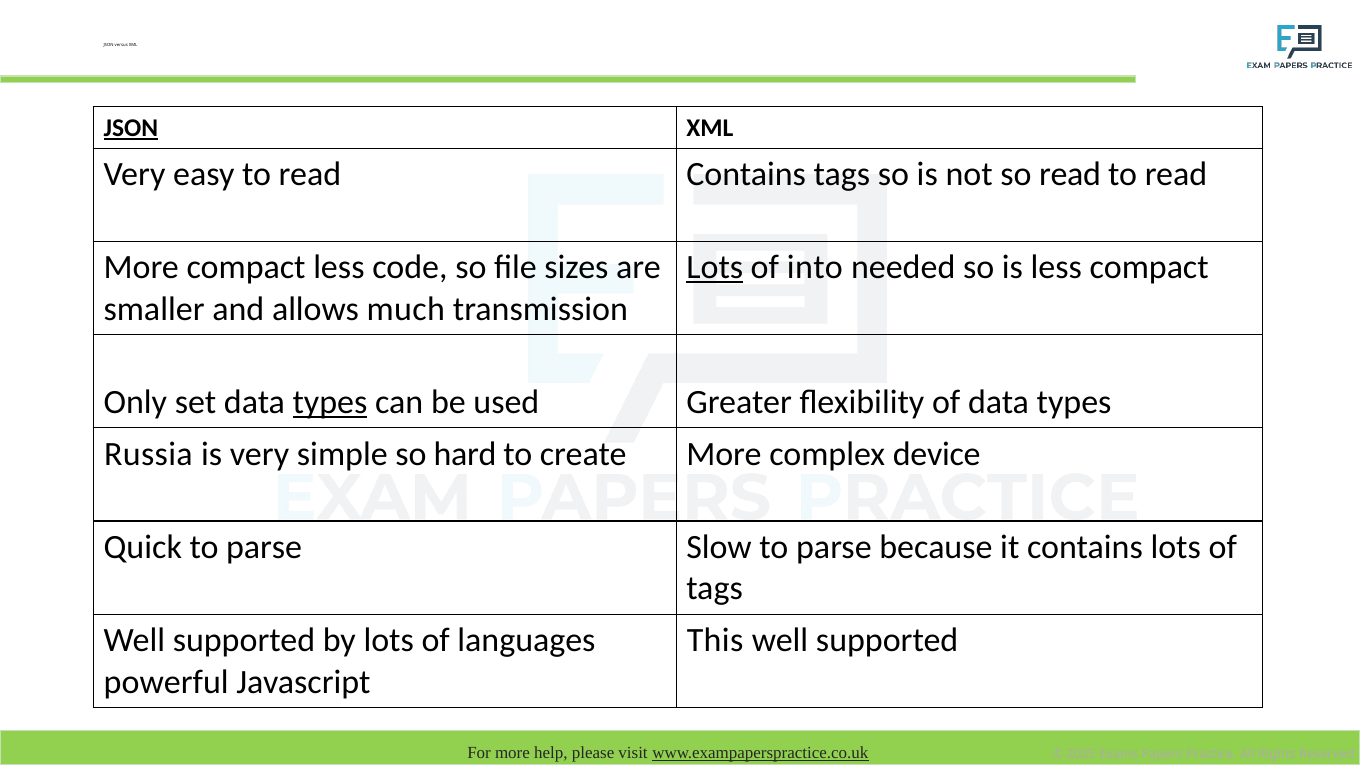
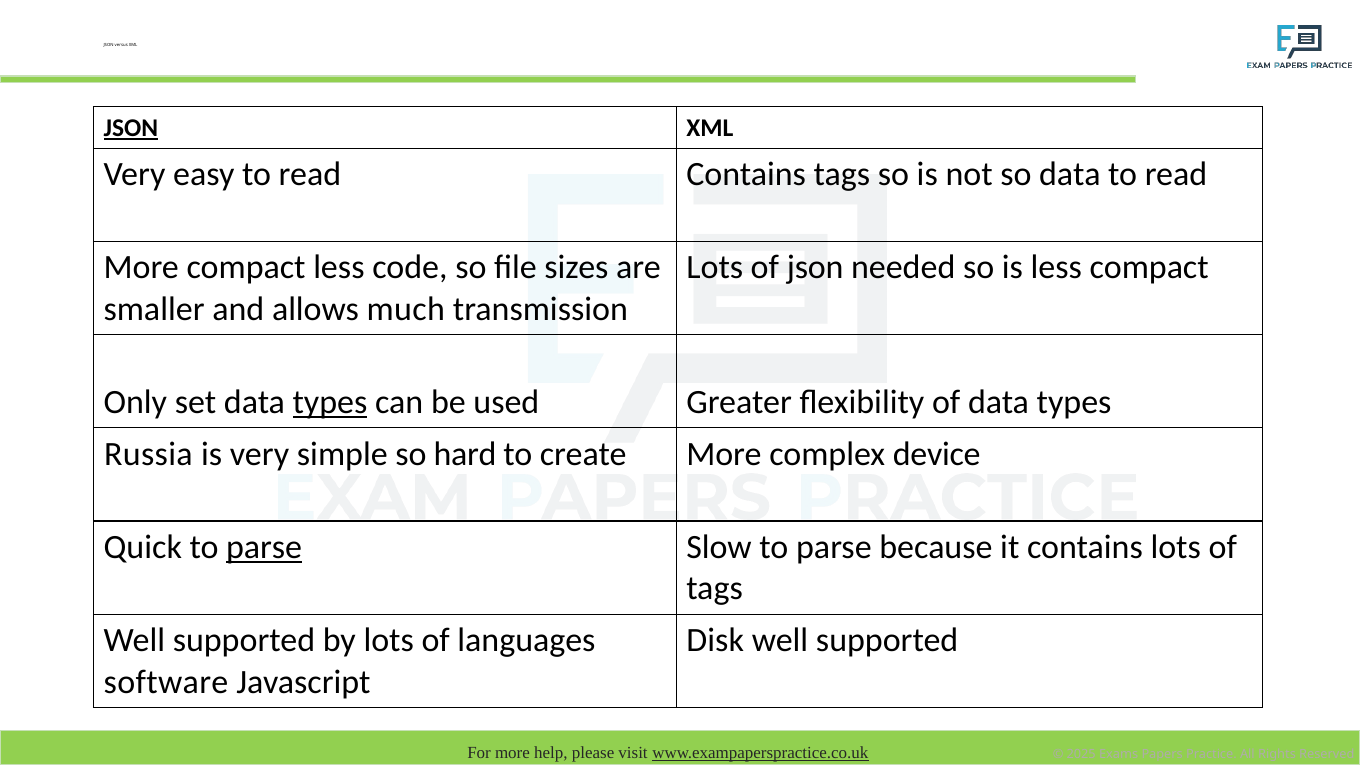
so read: read -> data (1070, 174)
Lots underline: present -> none (715, 268)
of into: into -> json (815, 268)
parse underline: none -> present (264, 547)
This: This -> Disk (715, 640)
powerful: powerful -> software (166, 682)
